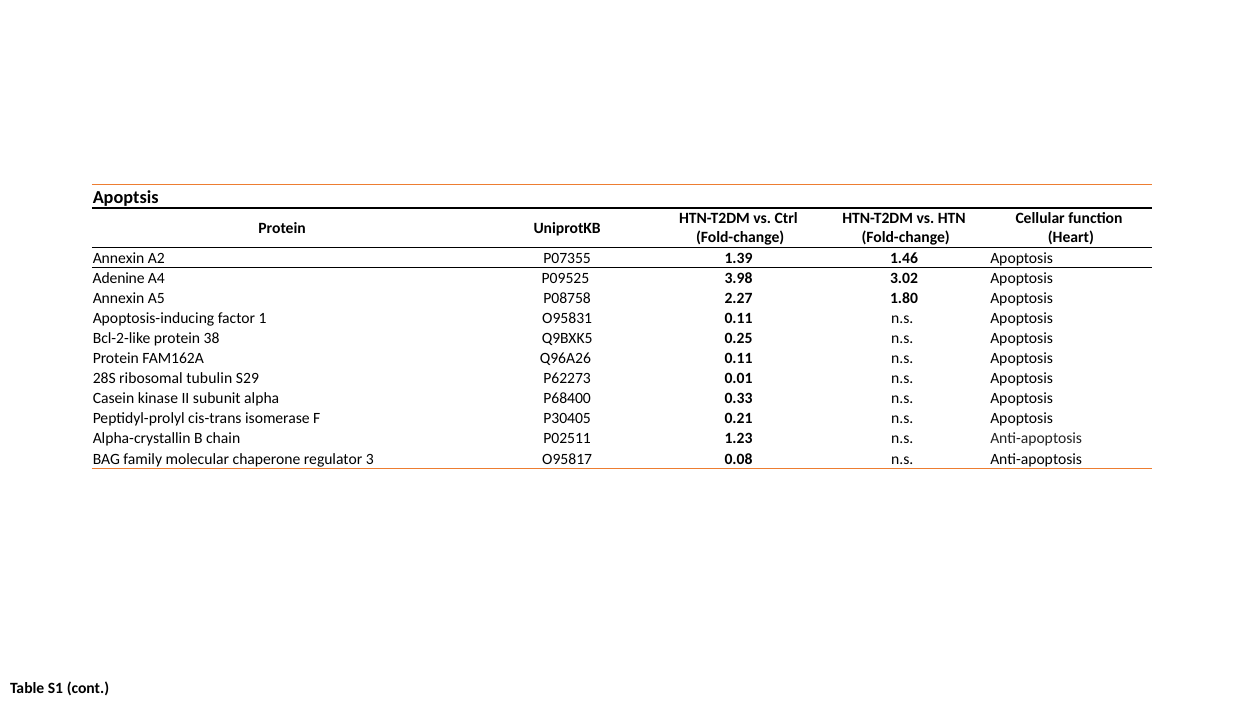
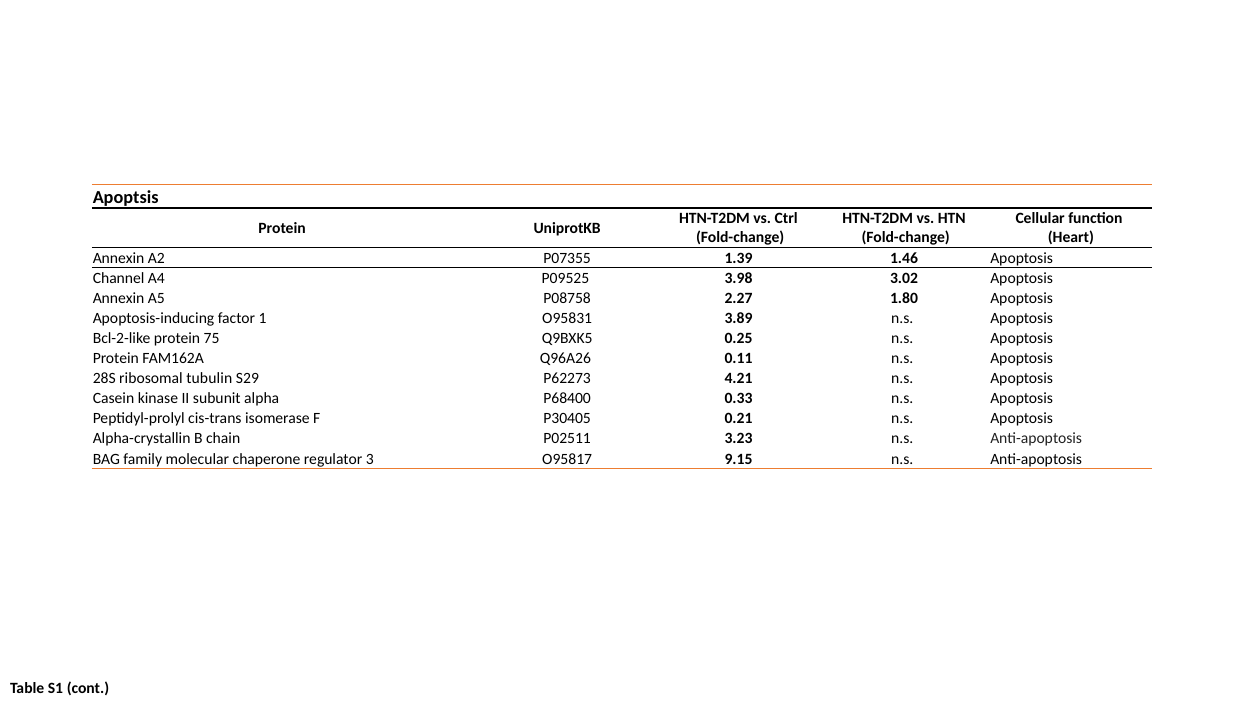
Adenine: Adenine -> Channel (119, 278)
O95831 0.11: 0.11 -> 3.89 (738, 318)
38: 38 -> 75 (212, 338)
0.01: 0.01 -> 4.21 (738, 378)
1.23: 1.23 -> 3.23 (738, 439)
0.08: 0.08 -> 9.15 (738, 459)
